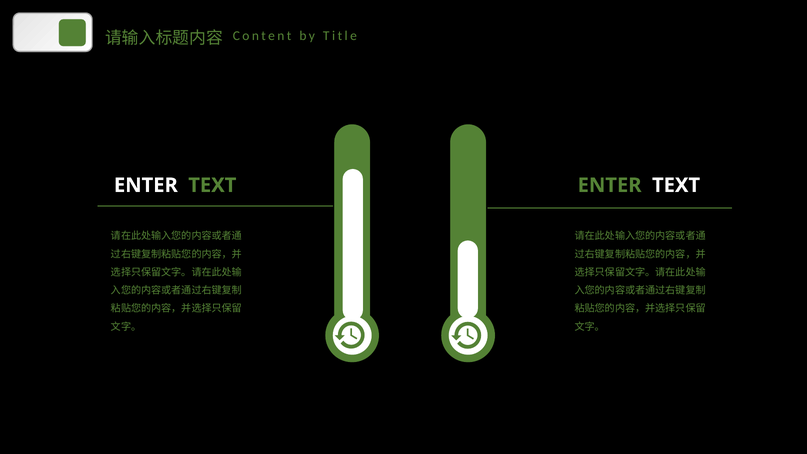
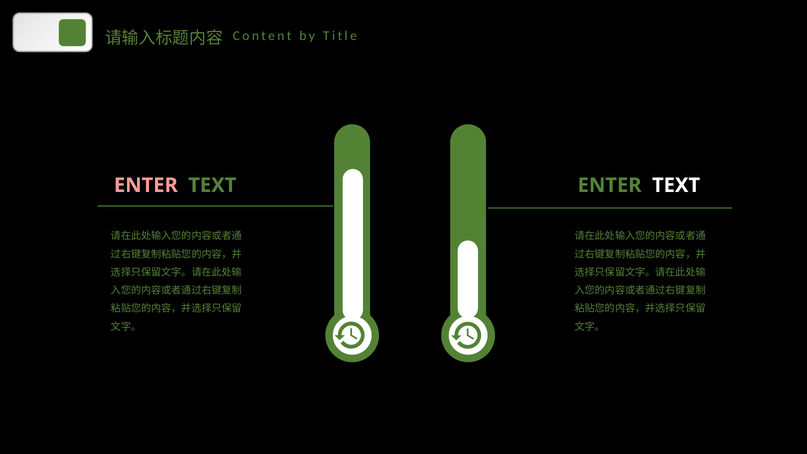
ENTER colour: white -> pink (146, 185)
